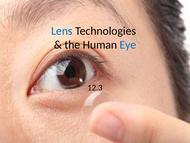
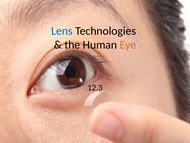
Eye colour: blue -> orange (128, 45)
